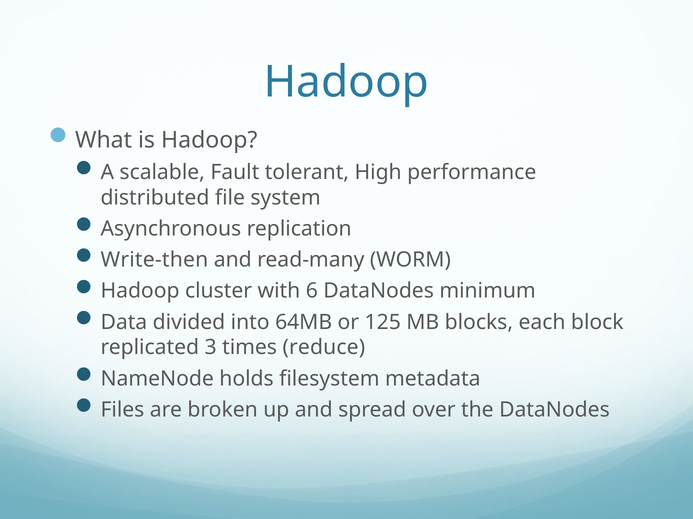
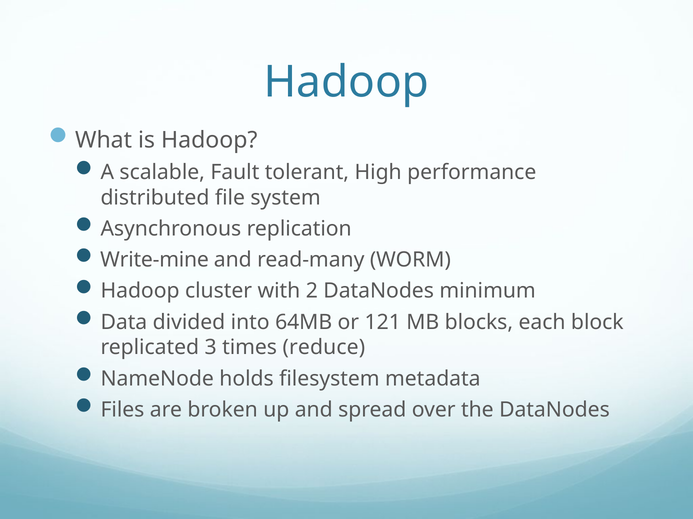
Write-then: Write-then -> Write-mine (155, 260)
6: 6 -> 2 (312, 291)
125: 125 -> 121 (383, 323)
